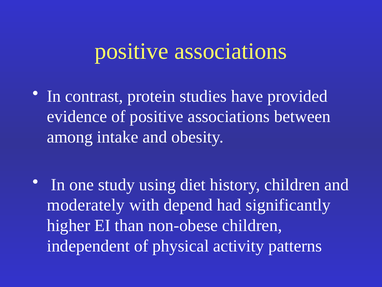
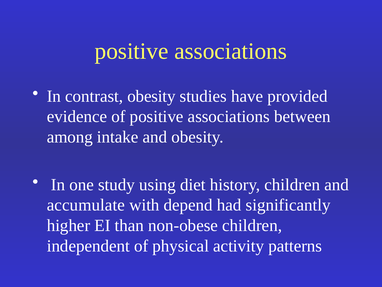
contrast protein: protein -> obesity (151, 96)
moderately: moderately -> accumulate (86, 205)
